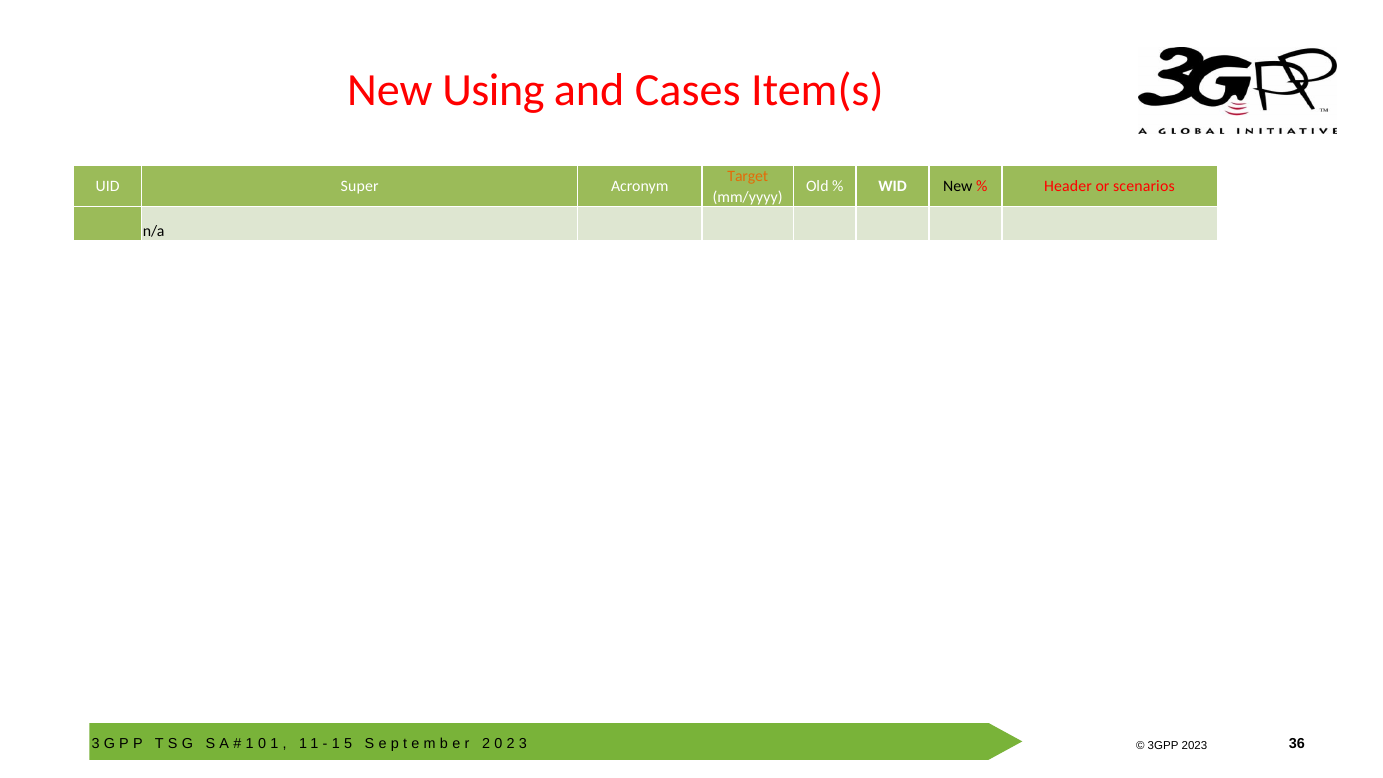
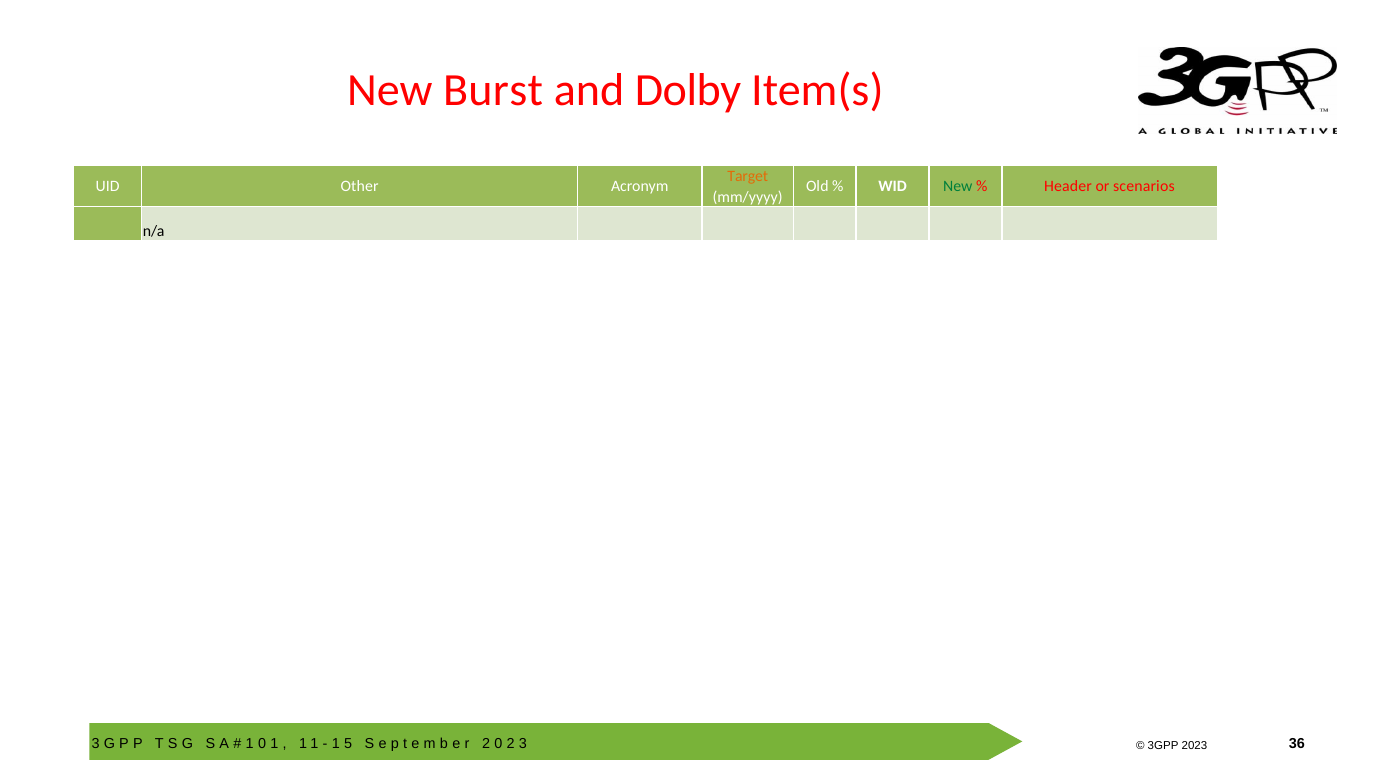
Using: Using -> Burst (493, 90)
Cases: Cases -> Dolby (688, 90)
Super: Super -> Other (360, 187)
New colour: black -> green (958, 187)
